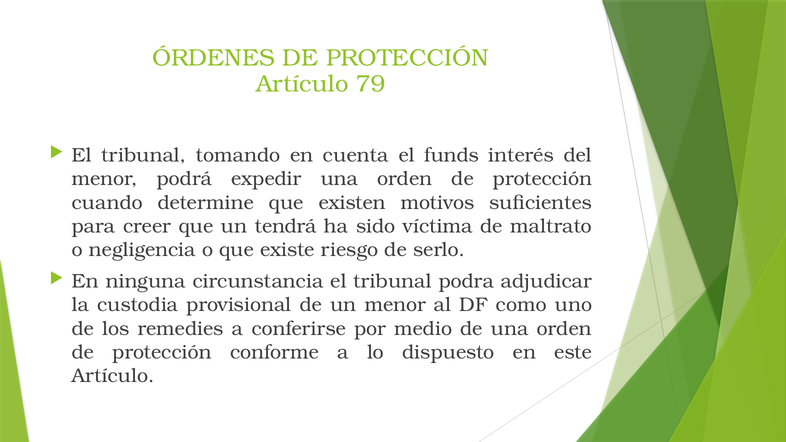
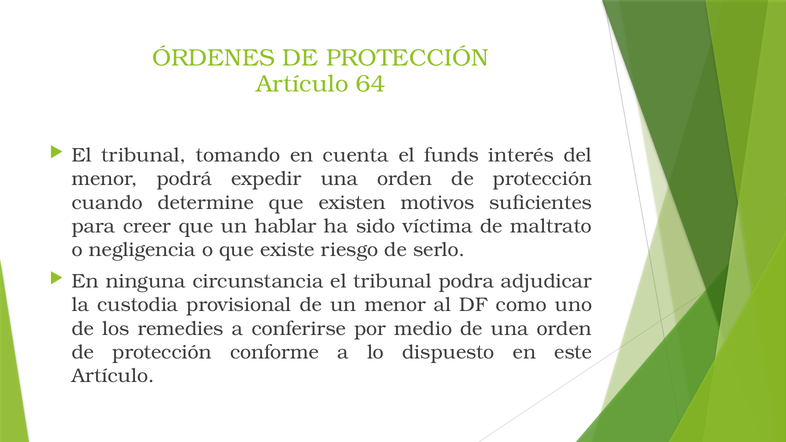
79: 79 -> 64 (371, 84)
tendrá: tendrá -> hablar (286, 226)
